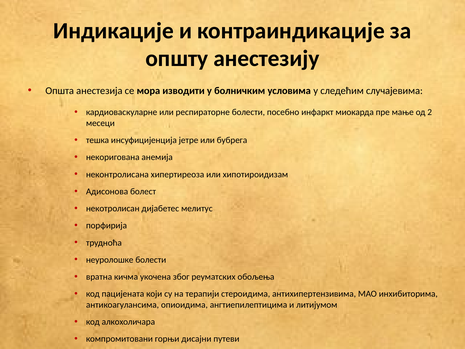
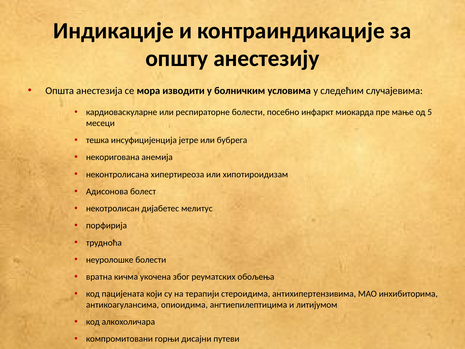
2: 2 -> 5 (430, 112)
